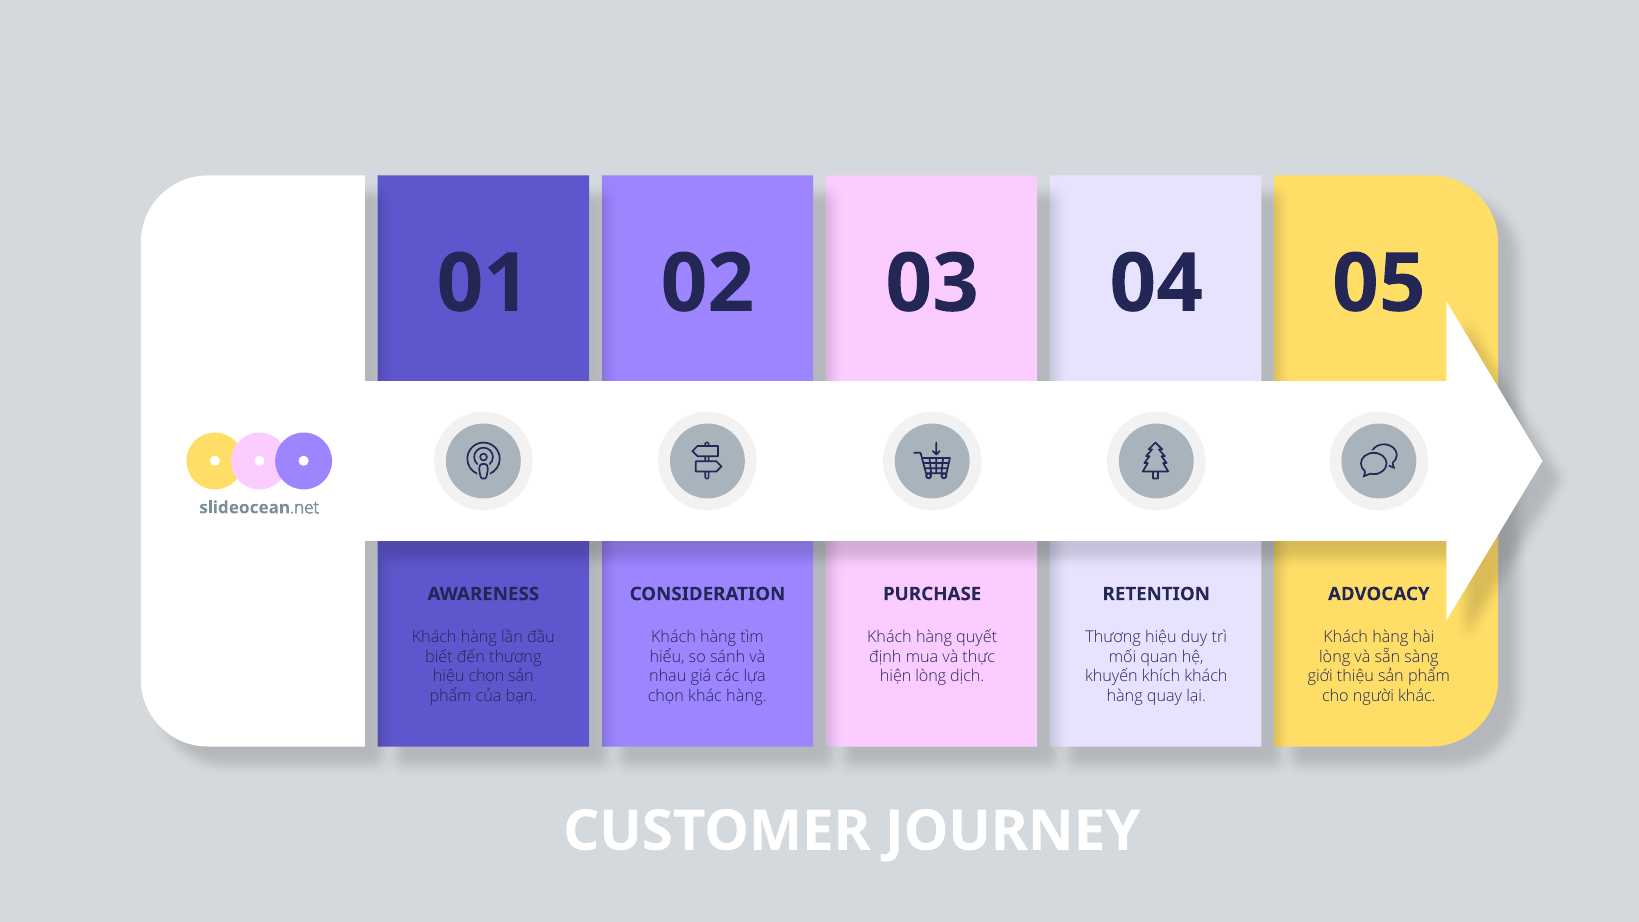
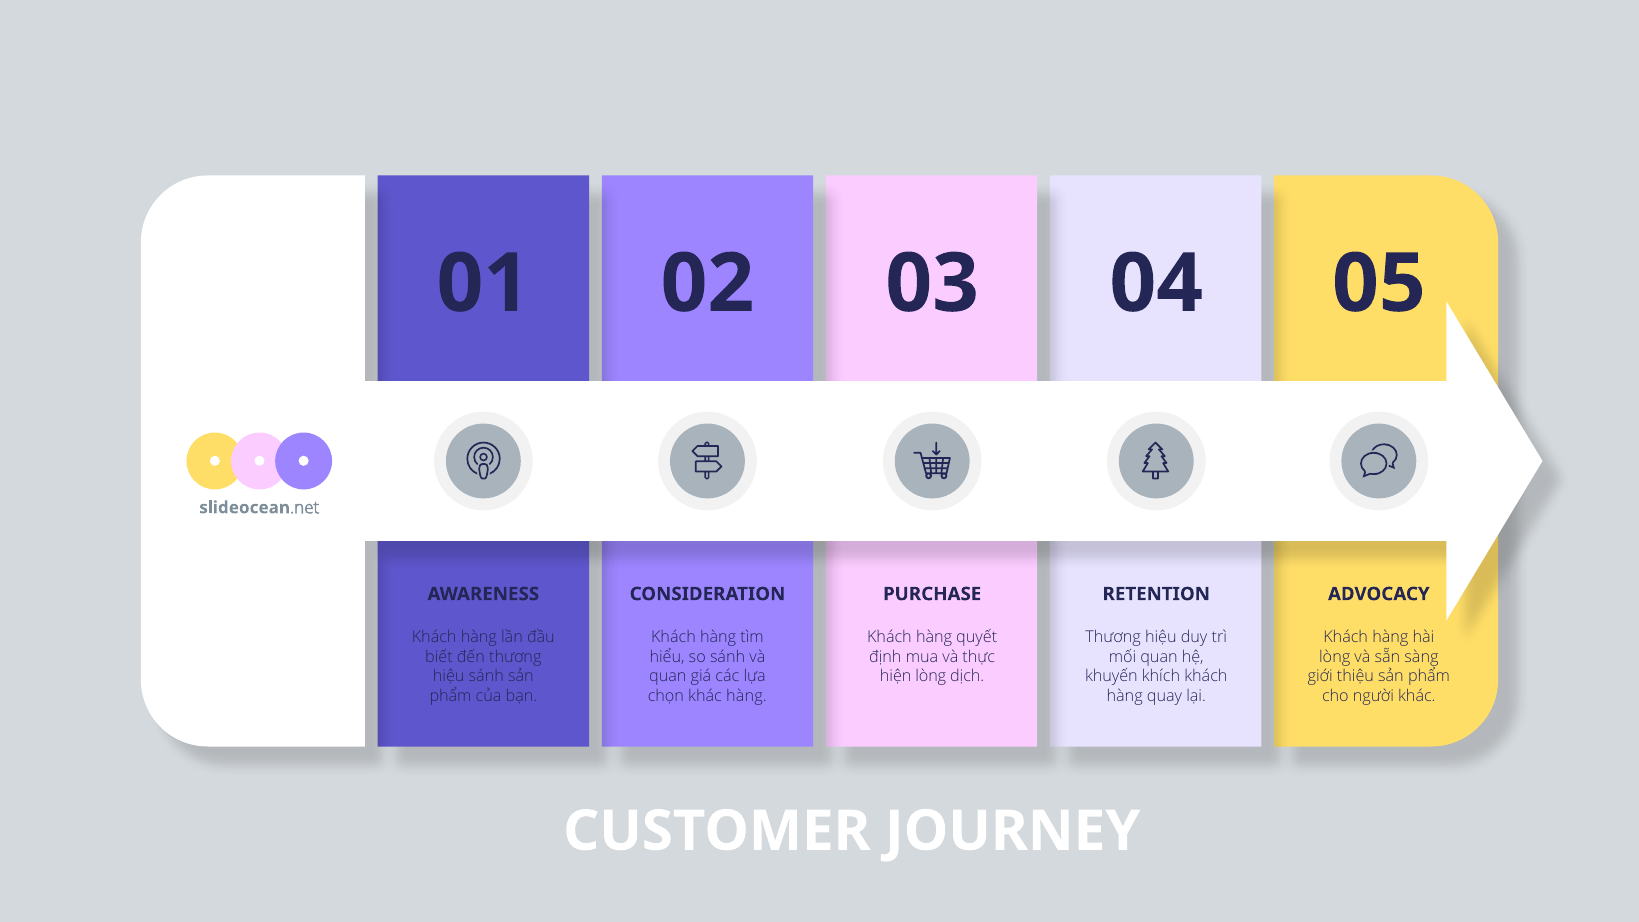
hiệu chọn: chọn -> sánh (486, 676)
nhau: nhau -> quan (668, 676)
